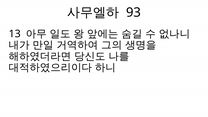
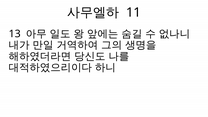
93: 93 -> 11 (133, 13)
